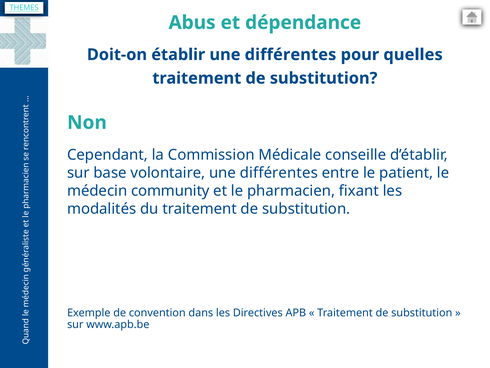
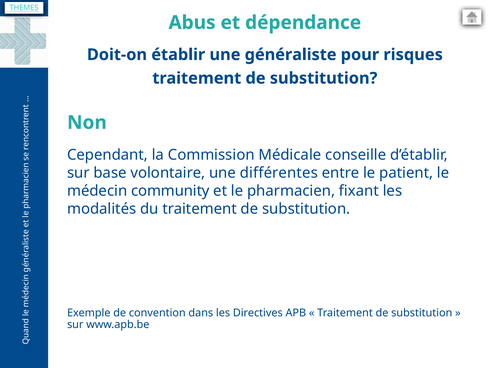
établir une différentes: différentes -> généraliste (291, 55)
quelles: quelles -> risques (413, 55)
